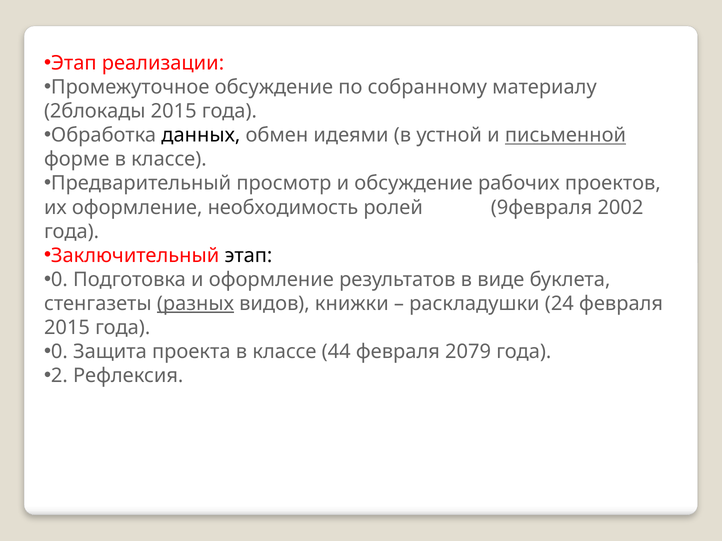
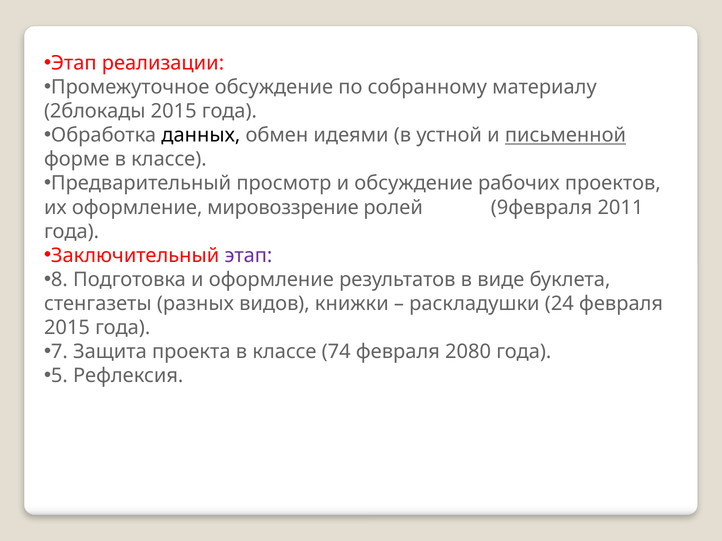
необходимость: необходимость -> мировоззрение (283, 208)
2002: 2002 -> 2011 (620, 208)
этап colour: black -> purple (248, 256)
0: 0 -> 8 (59, 280)
разных underline: present -> none (195, 304)
0: 0 -> 7 (59, 352)
44: 44 -> 74 (336, 352)
2079: 2079 -> 2080 (468, 352)
2: 2 -> 5 (59, 376)
